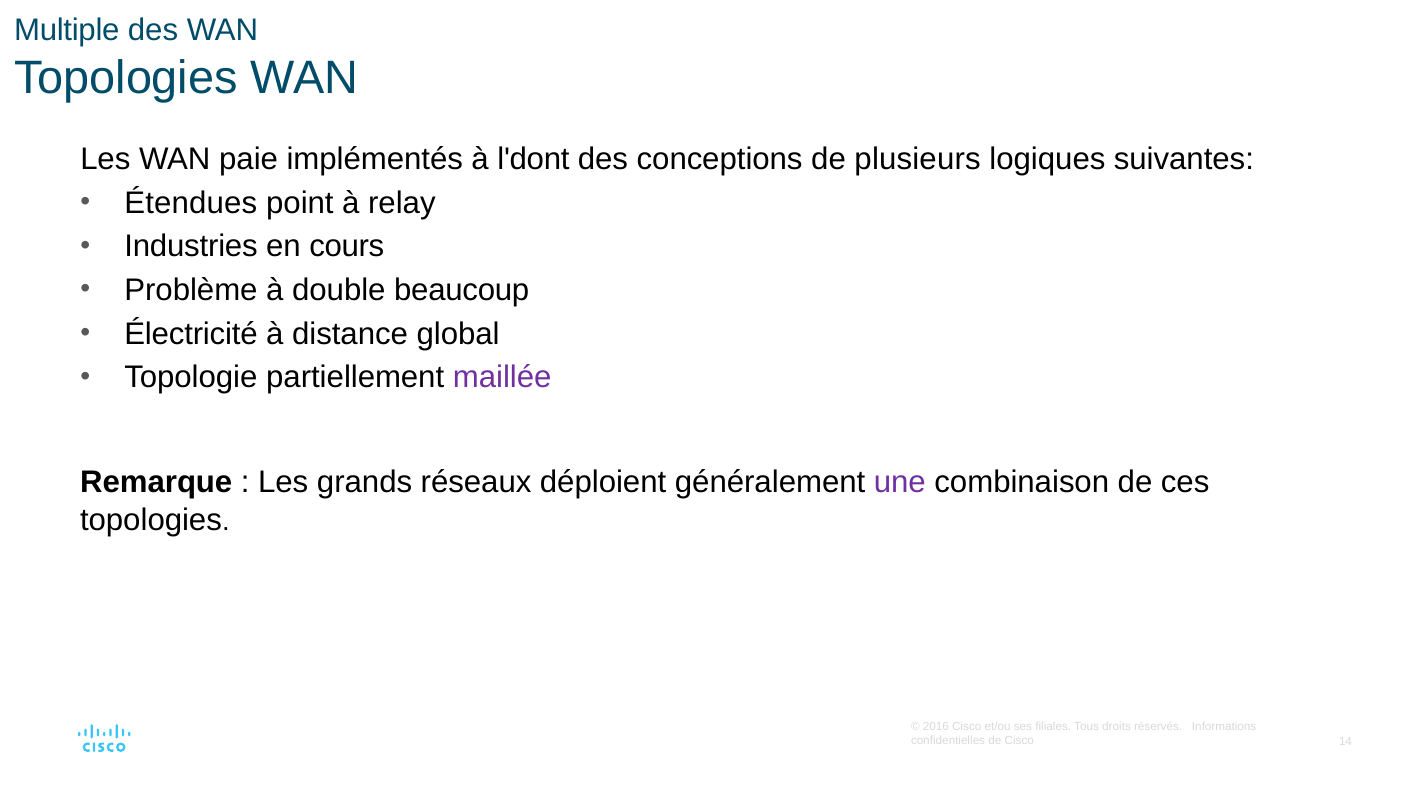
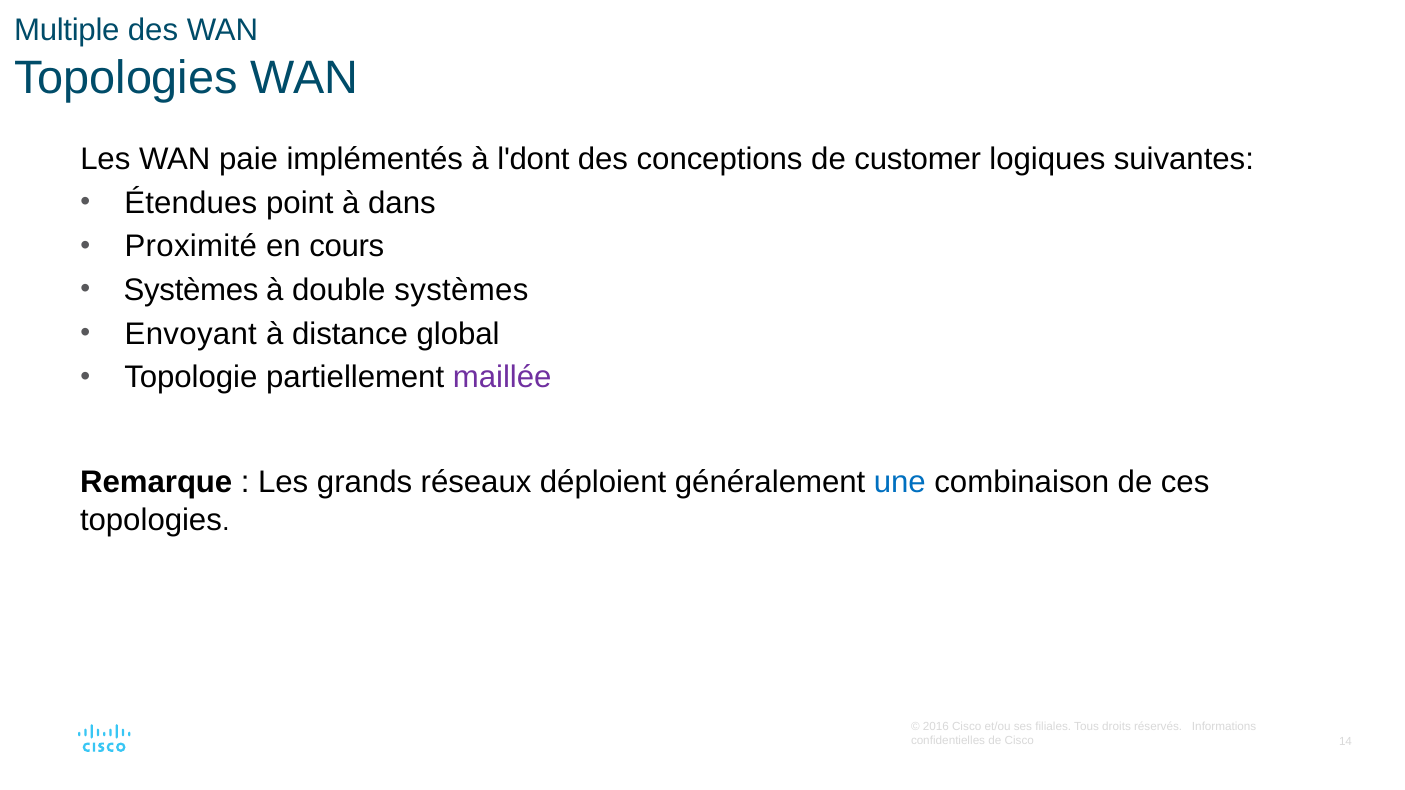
plusieurs: plusieurs -> customer (918, 159)
relay: relay -> dans (402, 203)
Industries: Industries -> Proximité (191, 247)
Problème: Problème -> Systèmes (191, 290)
double beaucoup: beaucoup -> systèmes (461, 290)
Électricité: Électricité -> Envoyant (191, 334)
une colour: purple -> blue (900, 483)
